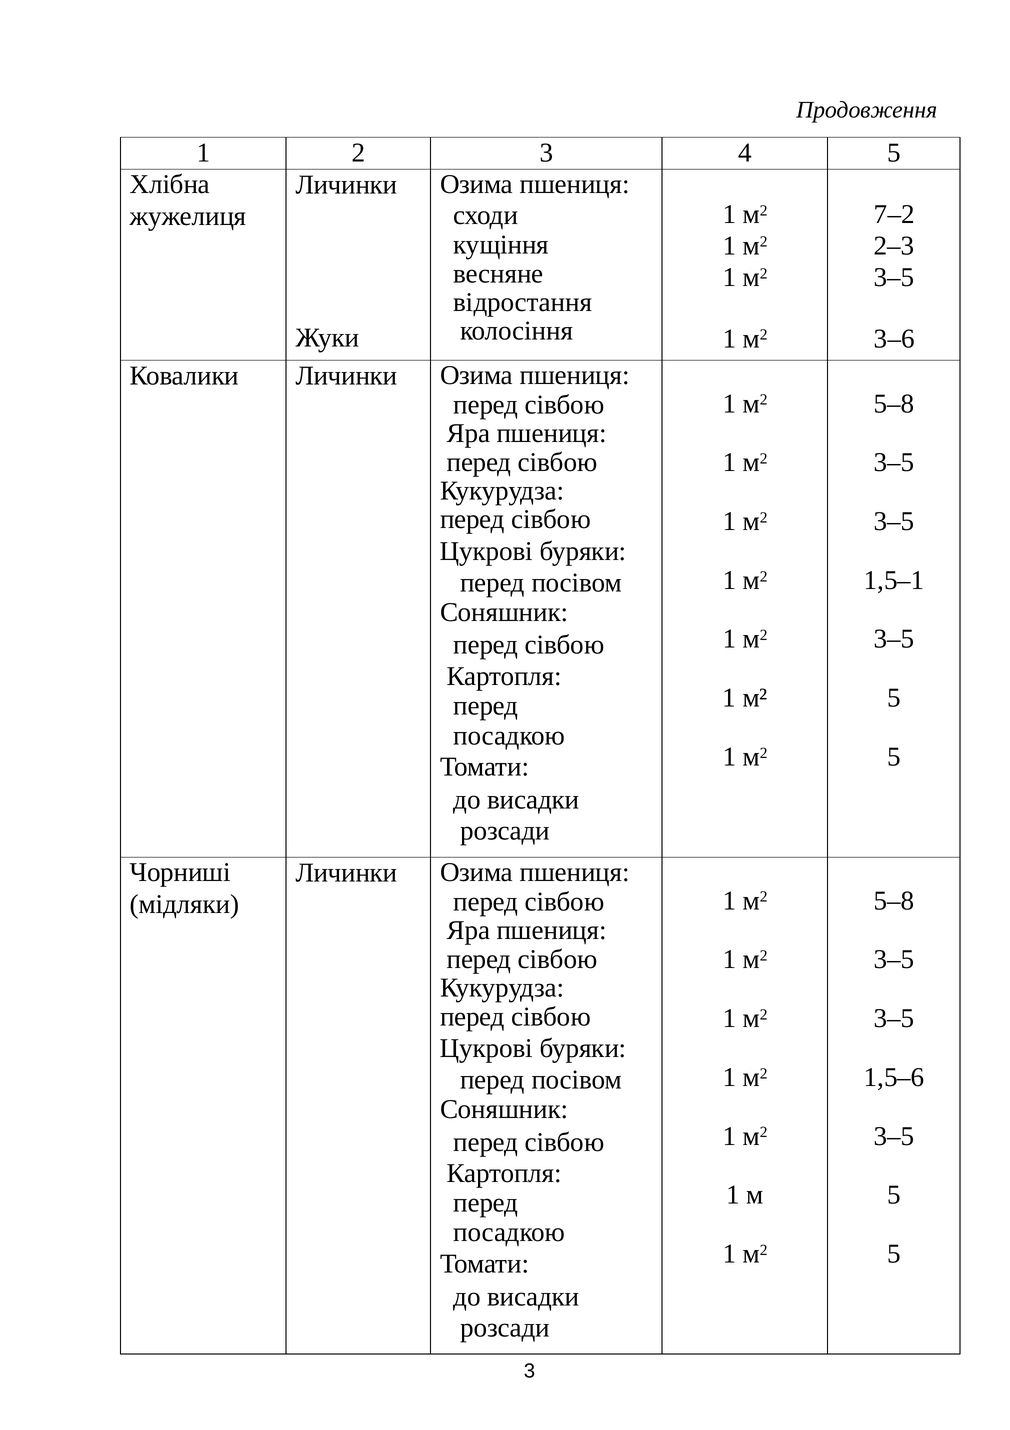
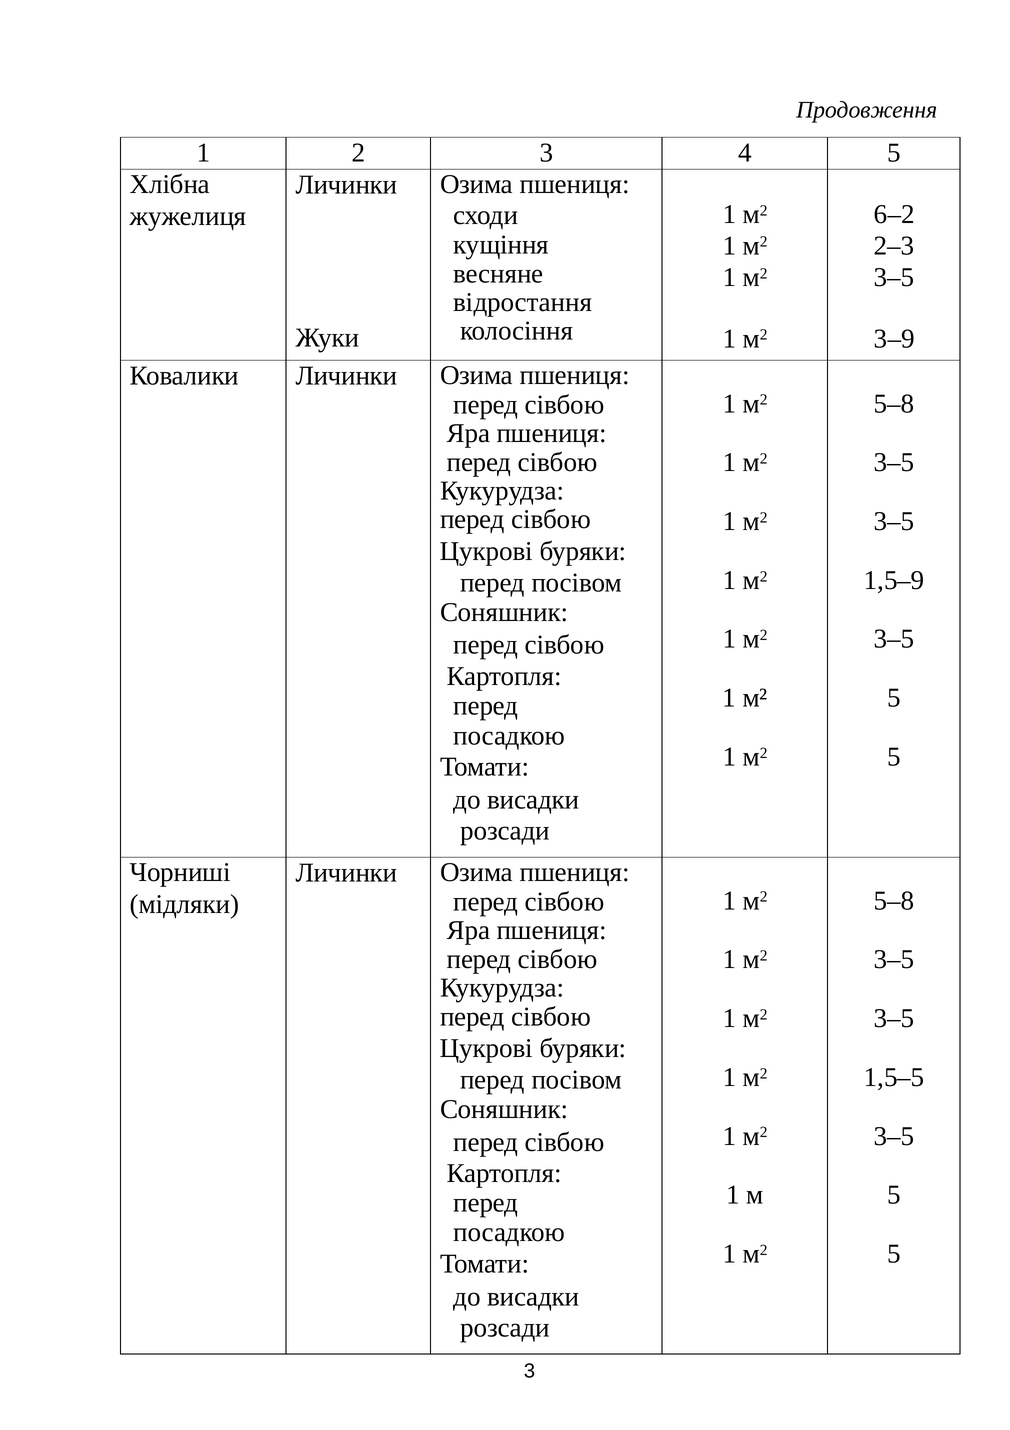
7–2: 7–2 -> 6–2 (894, 214)
3–6: 3–6 -> 3–9 (894, 339)
1,5–1: 1,5–1 -> 1,5–9 (894, 580)
1,5–6: 1,5–6 -> 1,5–5 (894, 1078)
